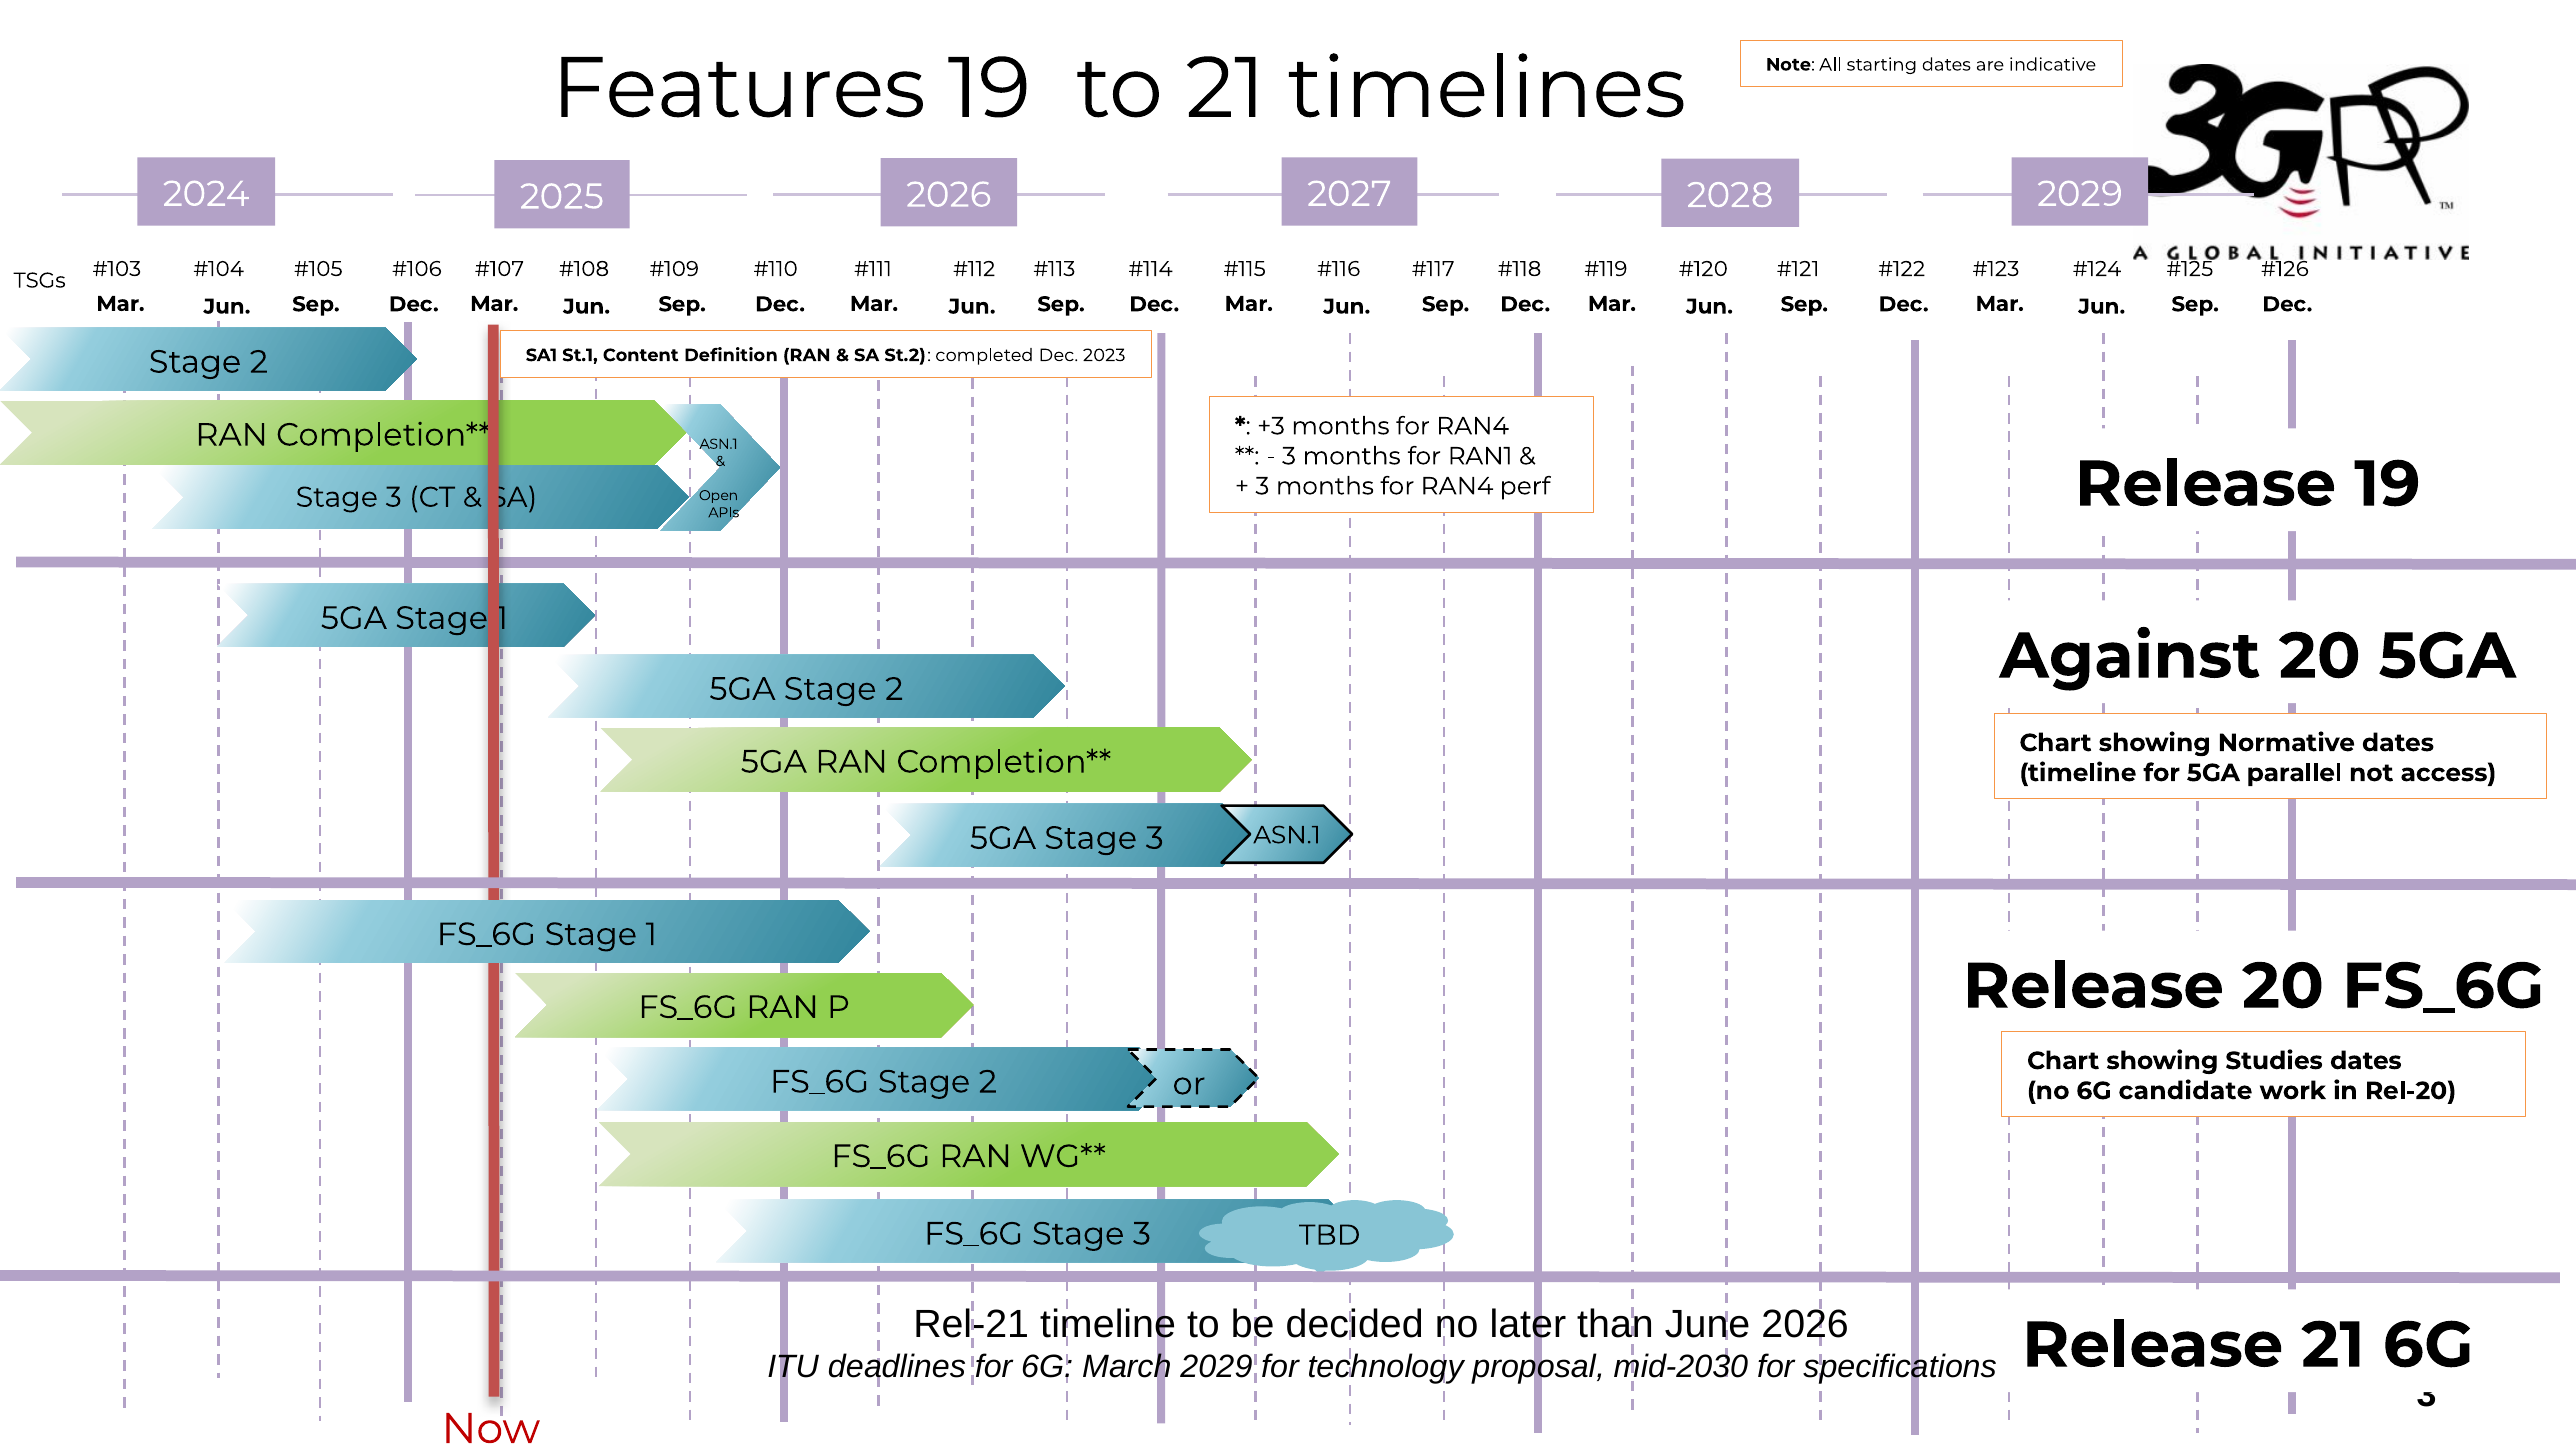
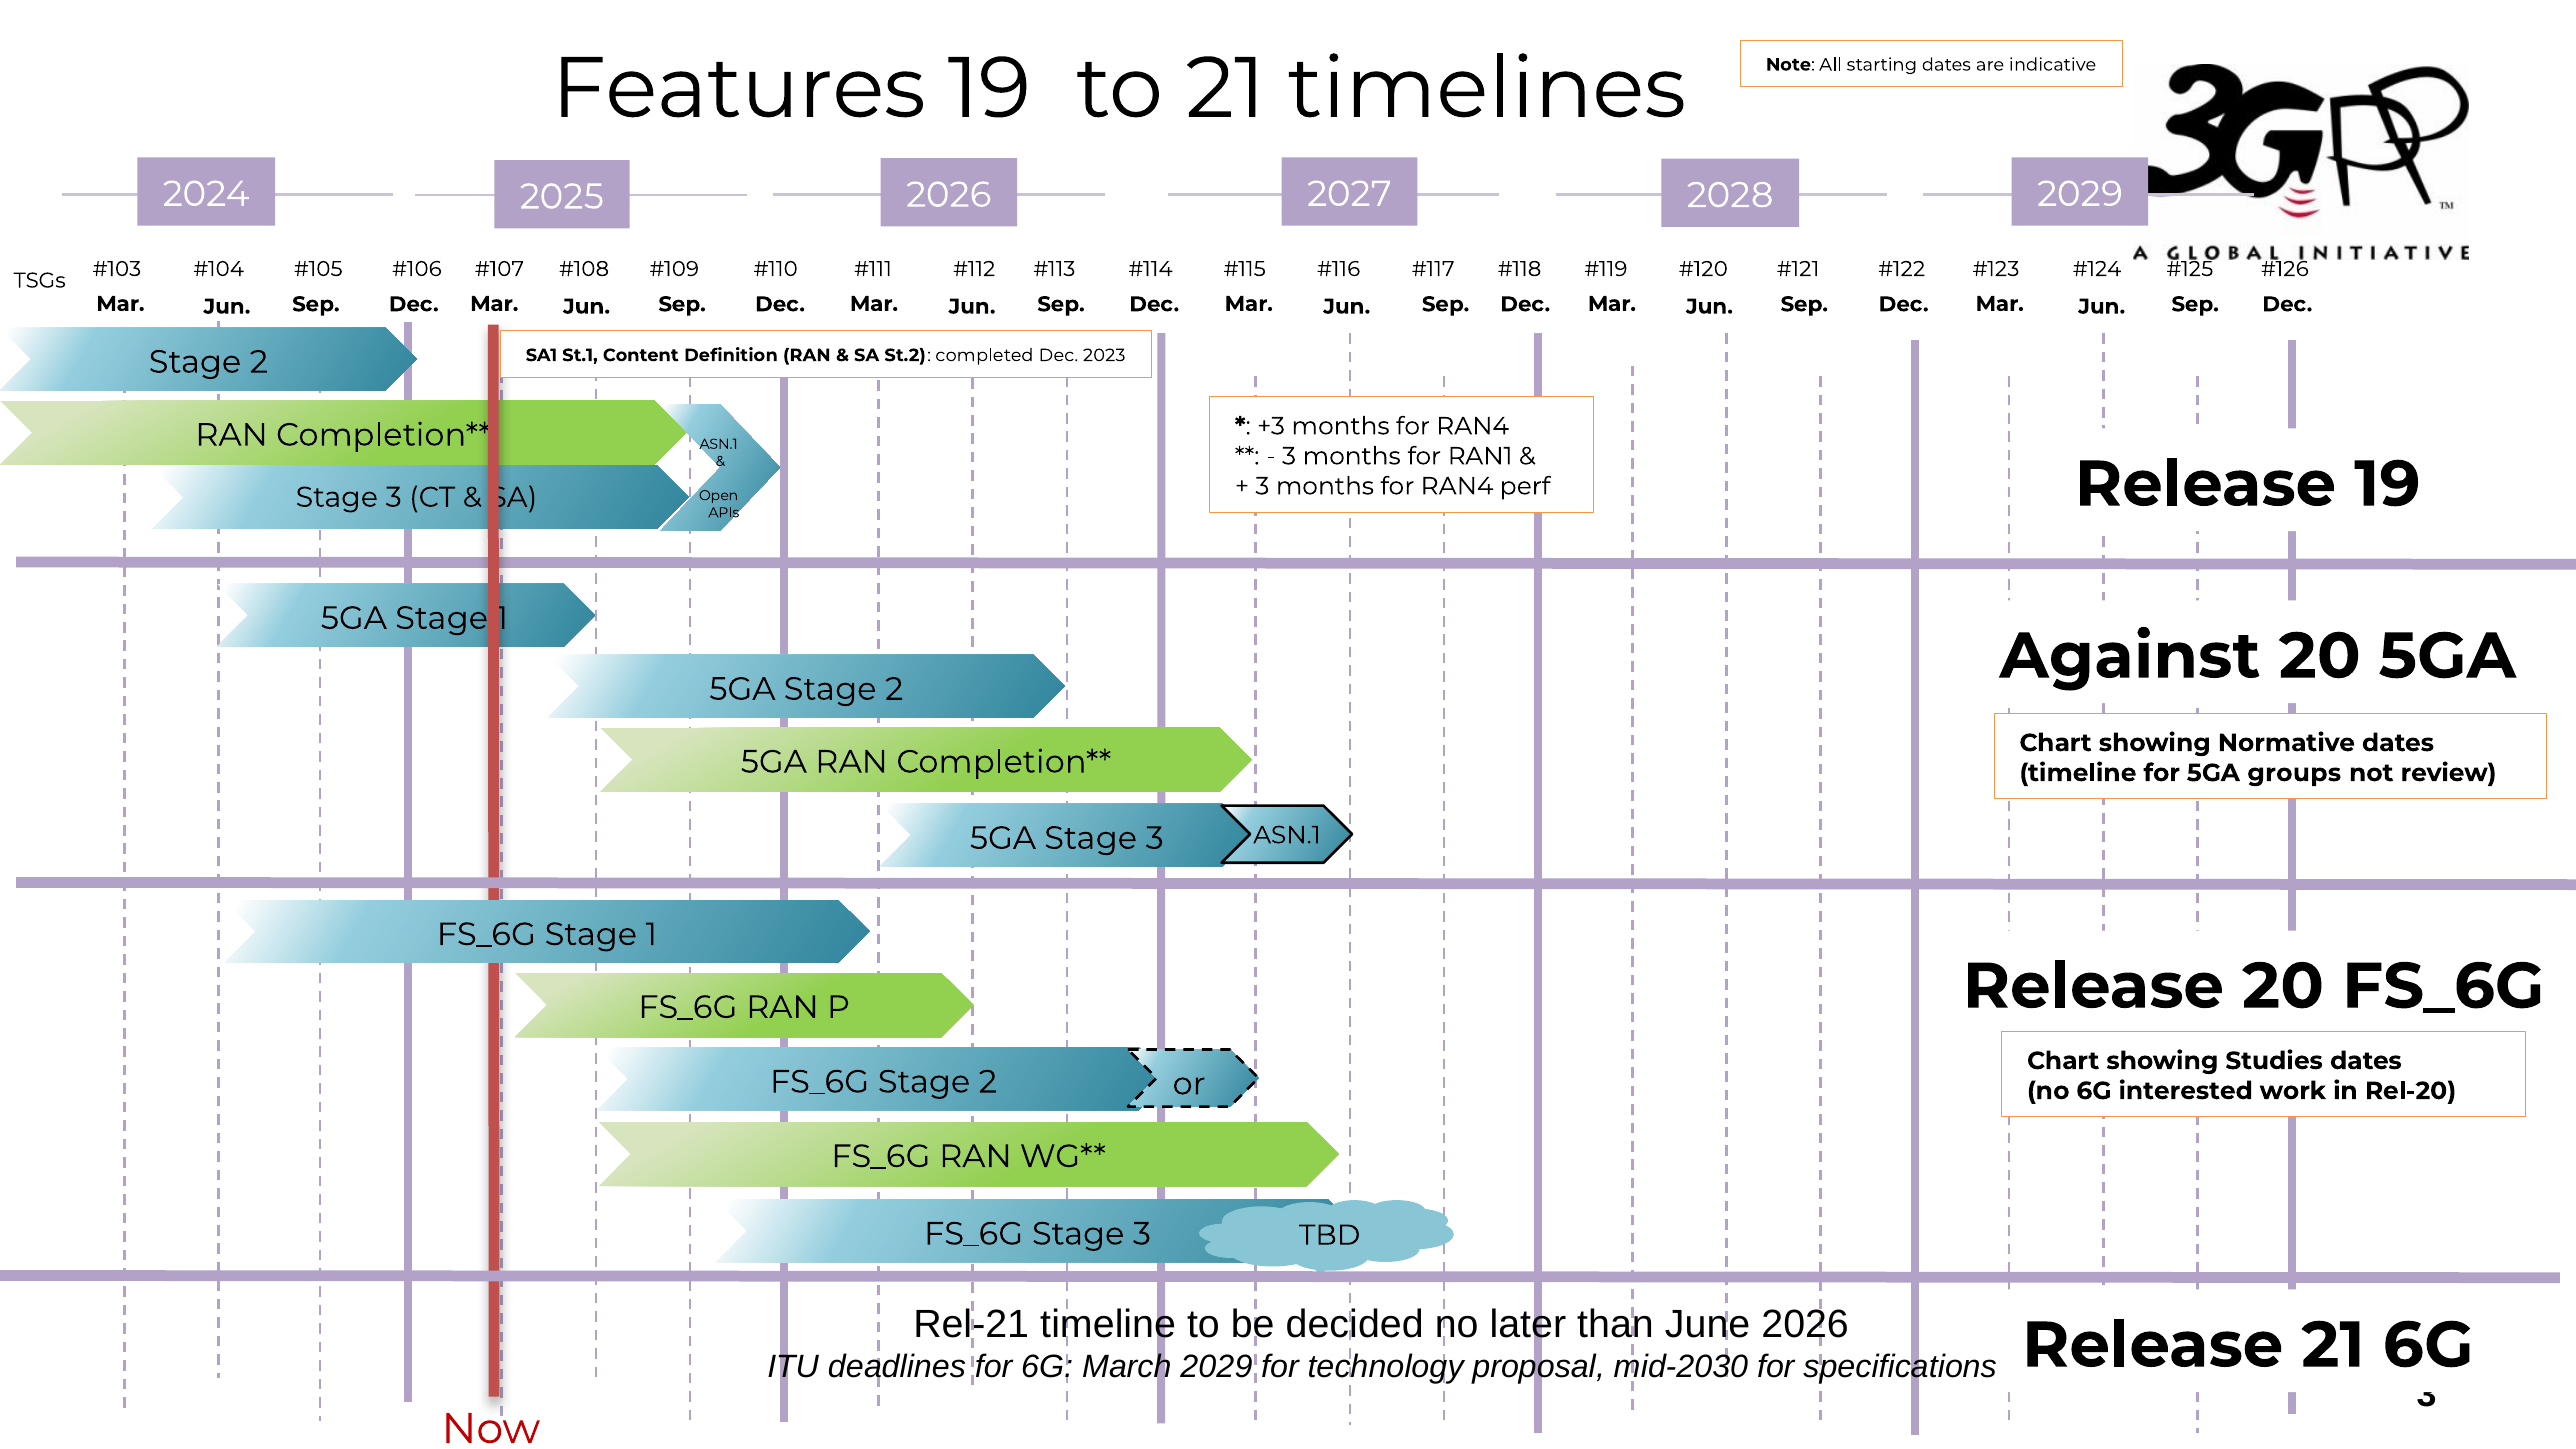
parallel: parallel -> groups (2294, 773)
access: access -> review (2448, 773)
candidate: candidate -> interested (2186, 1091)
